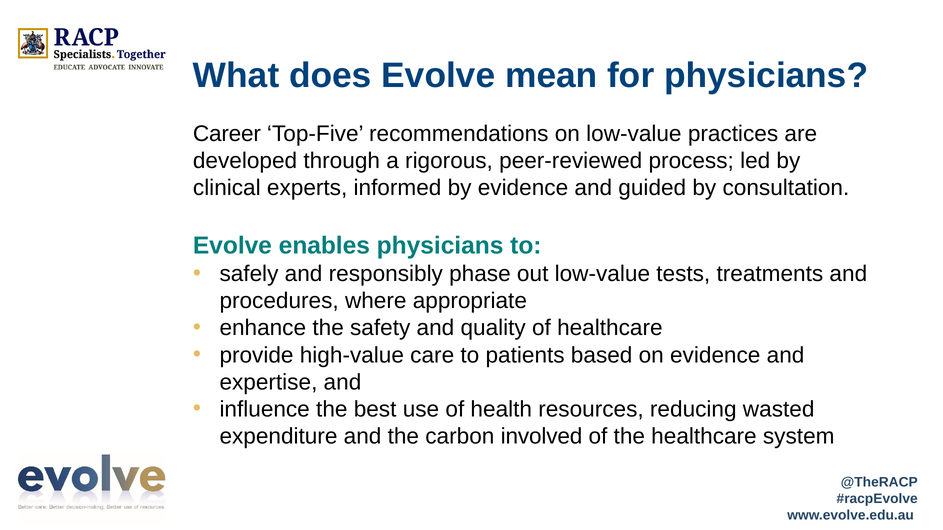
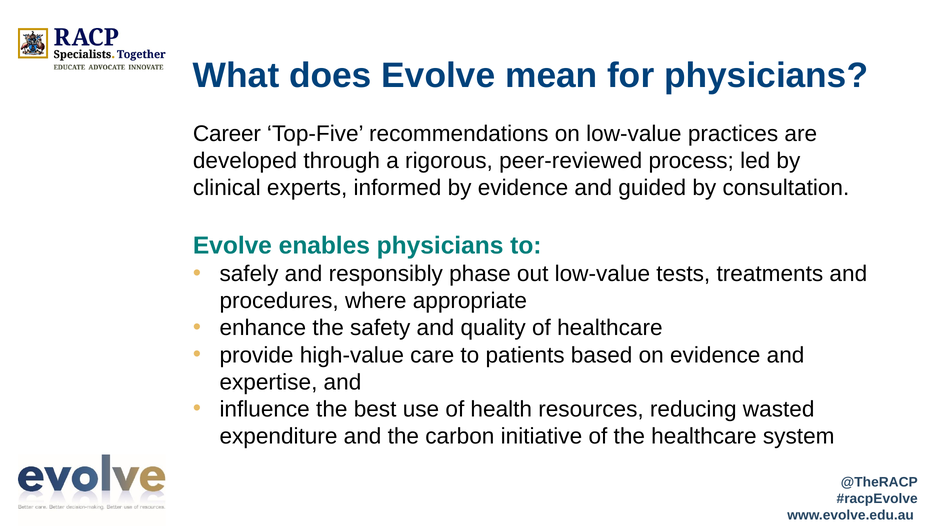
involved: involved -> initiative (541, 437)
